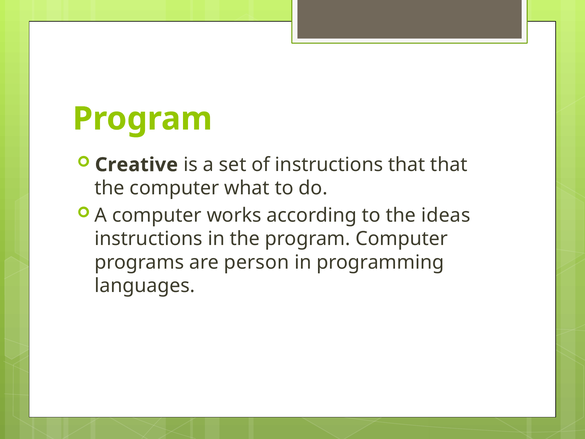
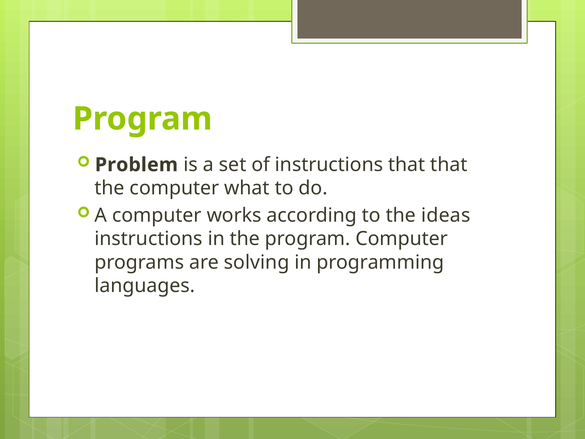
Creative: Creative -> Problem (136, 165)
person: person -> solving (257, 262)
